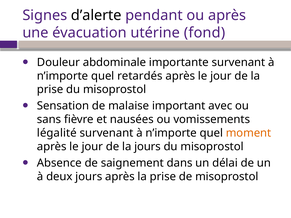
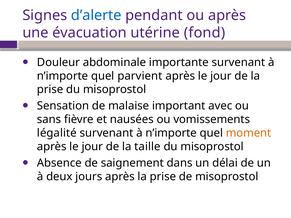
d’alerte colour: black -> blue (96, 15)
retardés: retardés -> parvient (140, 76)
la jours: jours -> taille (147, 147)
